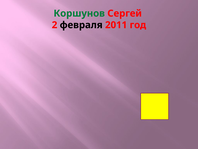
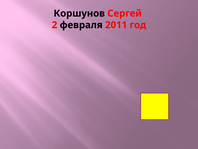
Коршунов colour: green -> black (79, 13)
